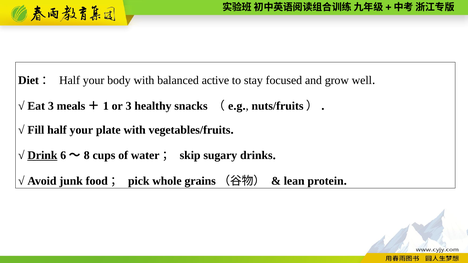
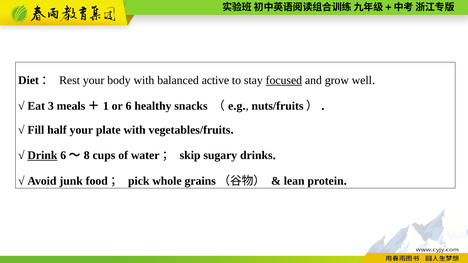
Diet： Half: Half -> Rest (70, 80)
focused underline: none -> present (284, 80)
or 3: 3 -> 6 (129, 106)
